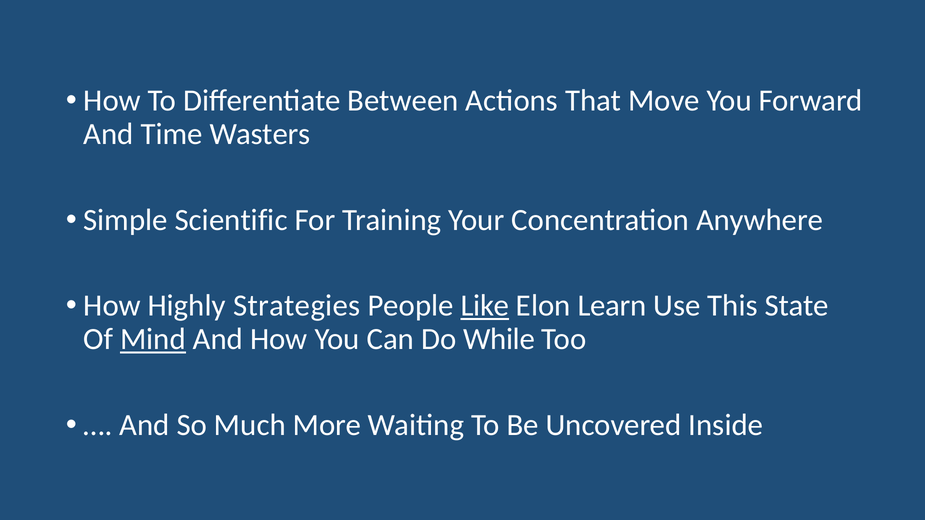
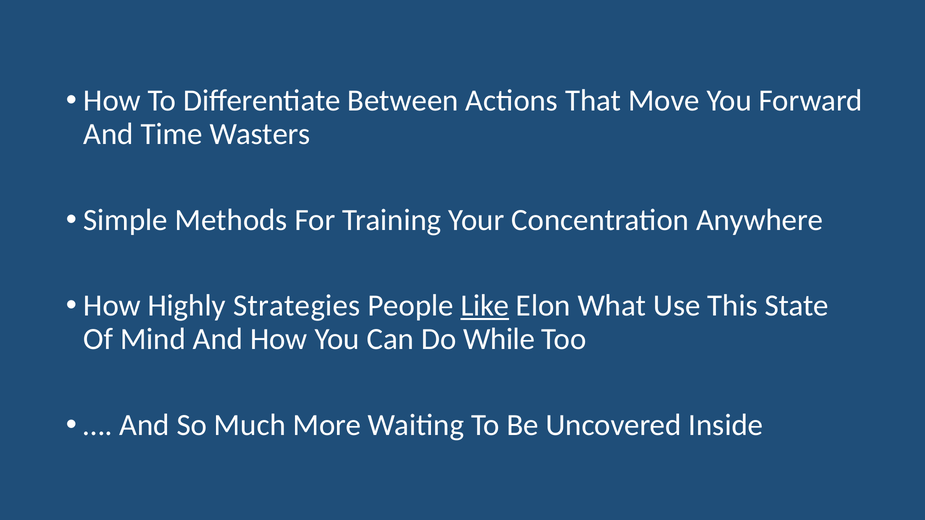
Scientific: Scientific -> Methods (231, 220)
Learn: Learn -> What (612, 306)
Mind underline: present -> none (153, 339)
